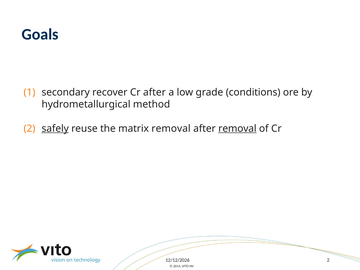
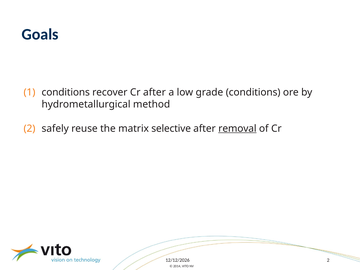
secondary: secondary -> conditions (66, 92)
safely underline: present -> none (55, 128)
matrix removal: removal -> selective (171, 128)
